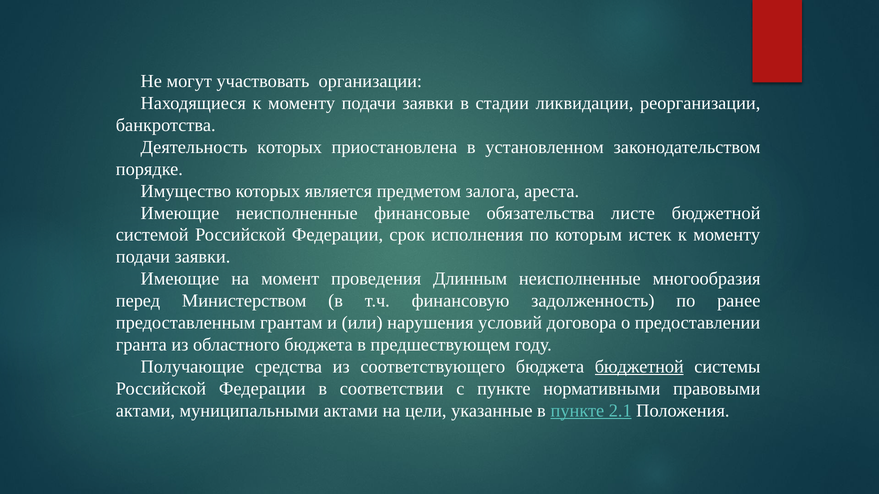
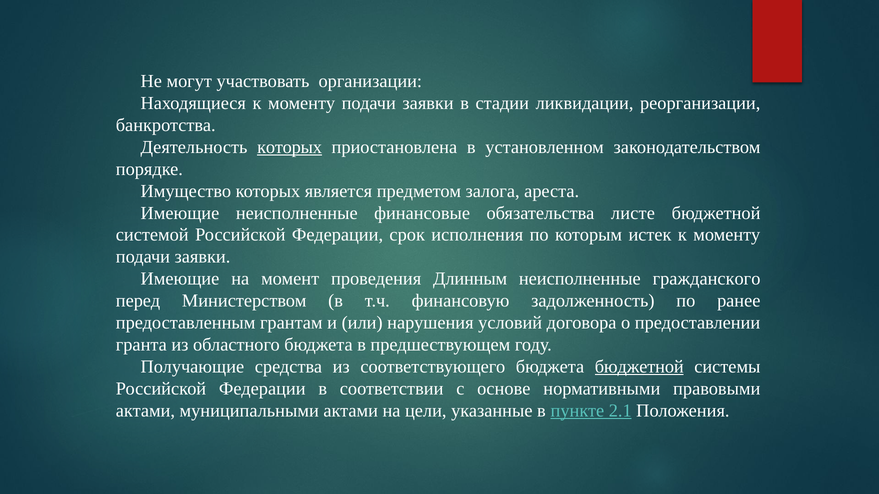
которых underline: none -> present (290, 147)
многообразия: многообразия -> гражданского (707, 279)
с пункте: пункте -> основе (504, 389)
